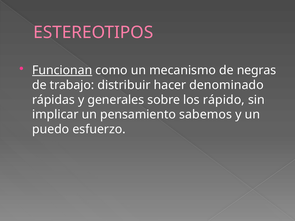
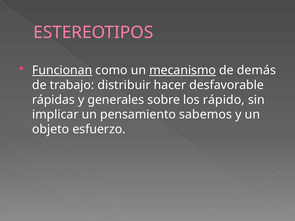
mecanismo underline: none -> present (183, 70)
negras: negras -> demás (256, 70)
denominado: denominado -> desfavorable (227, 85)
puedo: puedo -> objeto (51, 129)
